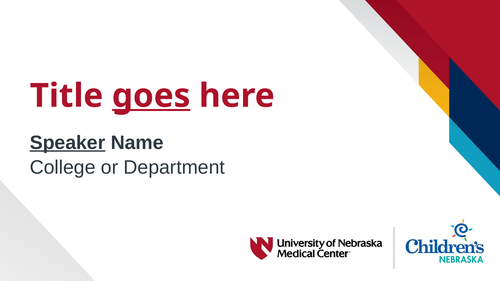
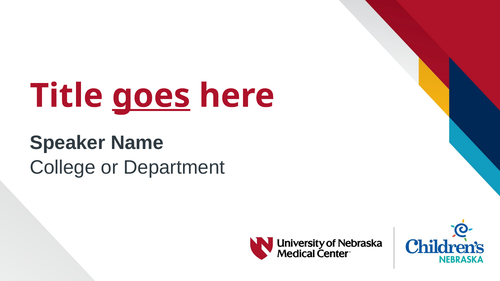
Speaker underline: present -> none (68, 143)
